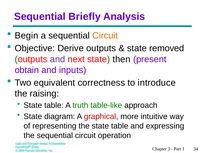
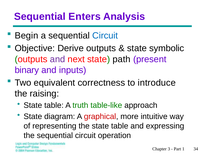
Briefly: Briefly -> Enters (85, 16)
Circuit colour: orange -> blue (105, 36)
removed: removed -> symbolic (167, 48)
then: then -> path (122, 59)
obtain: obtain -> binary (27, 70)
